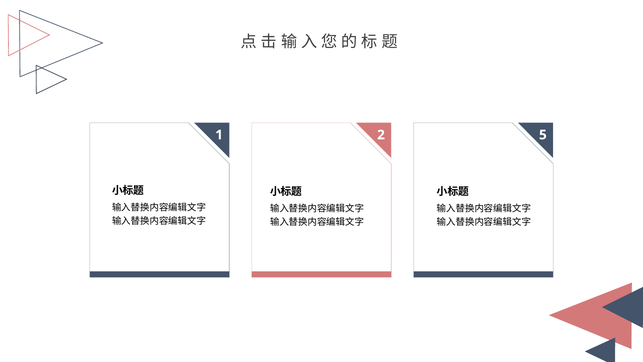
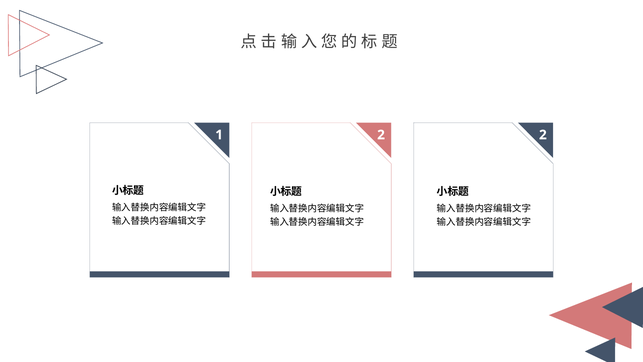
1 5: 5 -> 2 (543, 135)
